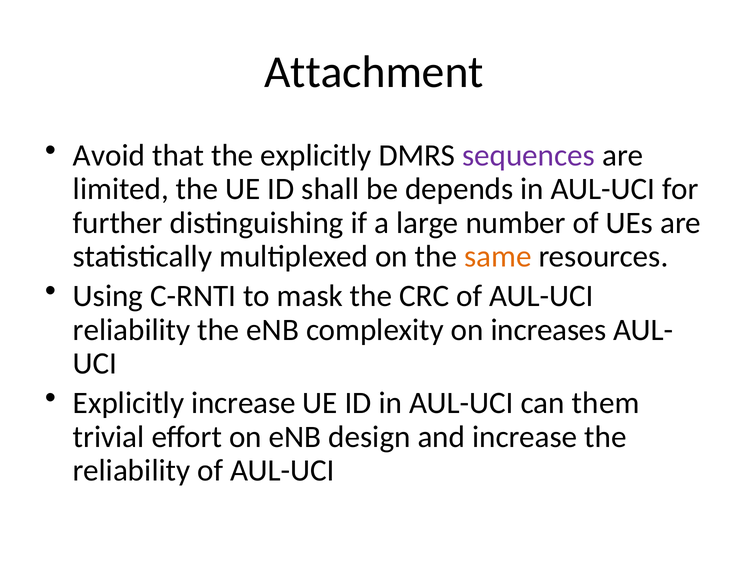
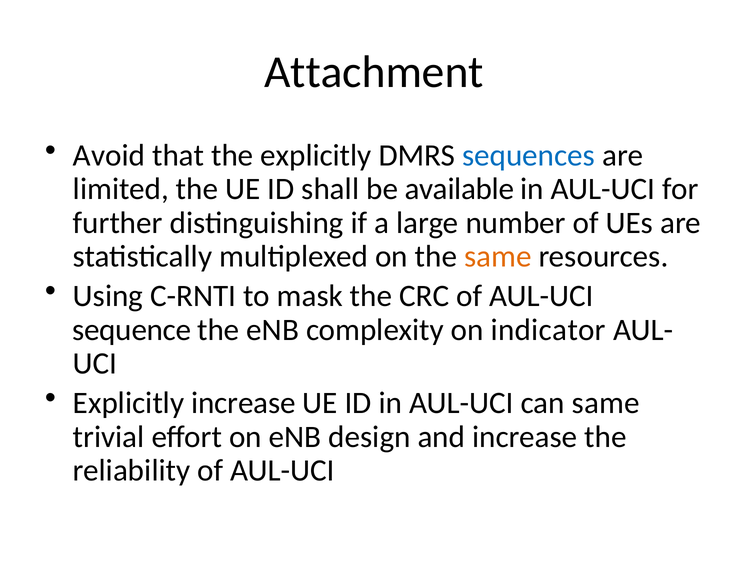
sequences colour: purple -> blue (529, 156)
depends: depends -> available (459, 189)
reliability: reliability -> sequence (132, 330)
increases: increases -> indicator (548, 330)
can them: them -> same (606, 403)
